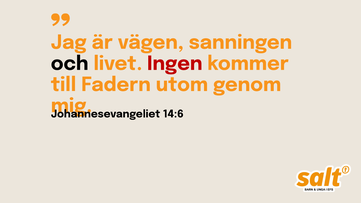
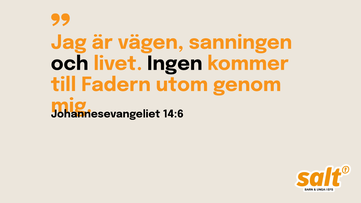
Ingen colour: red -> black (175, 63)
